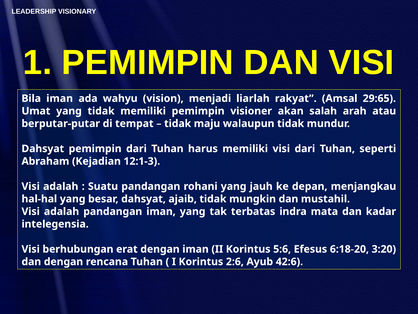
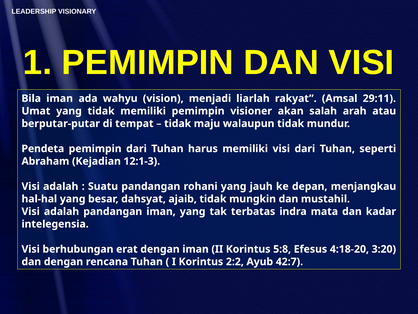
29:65: 29:65 -> 29:11 (379, 98)
Dahsyat: Dahsyat -> Pendeta (43, 148)
5:6: 5:6 -> 5:8 (282, 249)
6:18-20: 6:18-20 -> 4:18-20 (349, 249)
2:6: 2:6 -> 2:2 (235, 261)
42:6: 42:6 -> 42:7 (289, 261)
